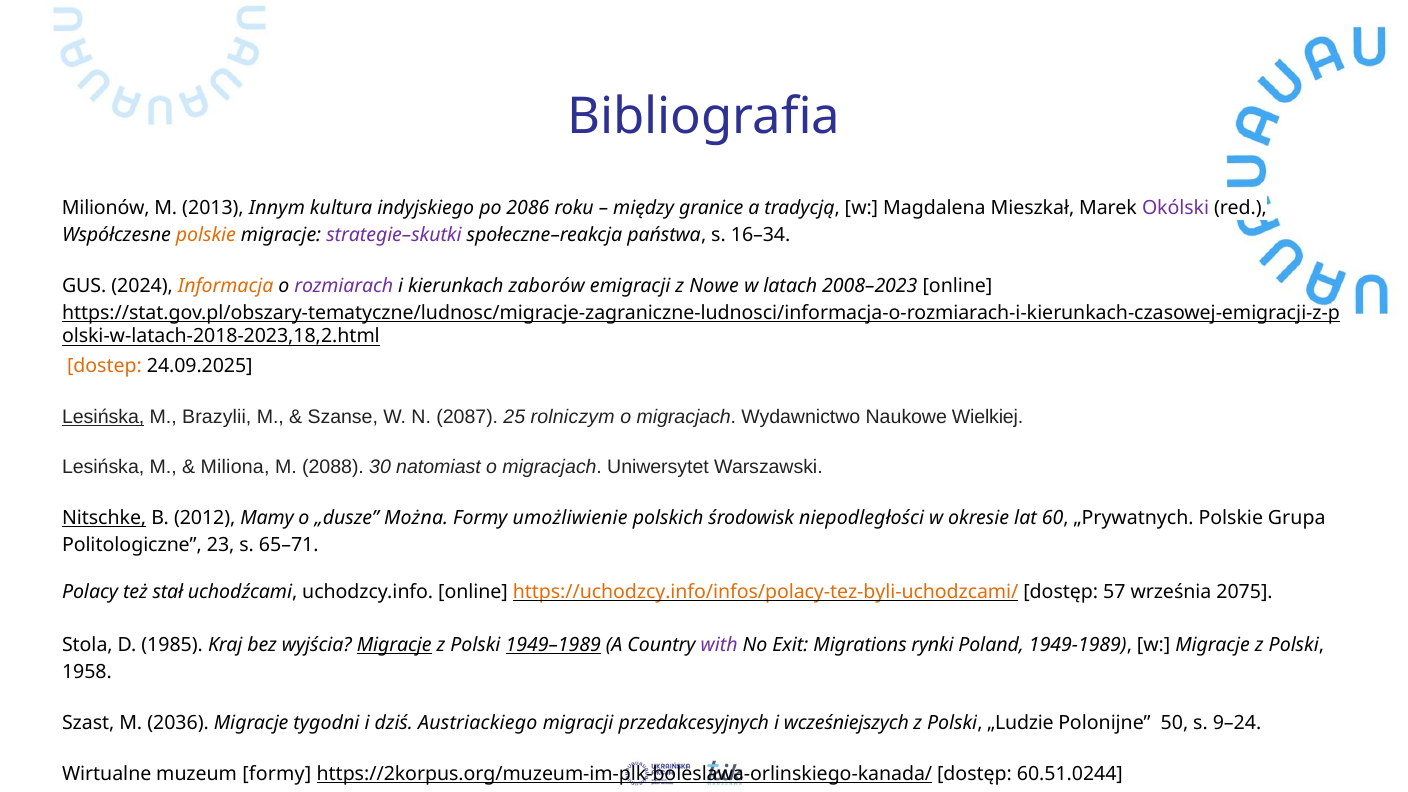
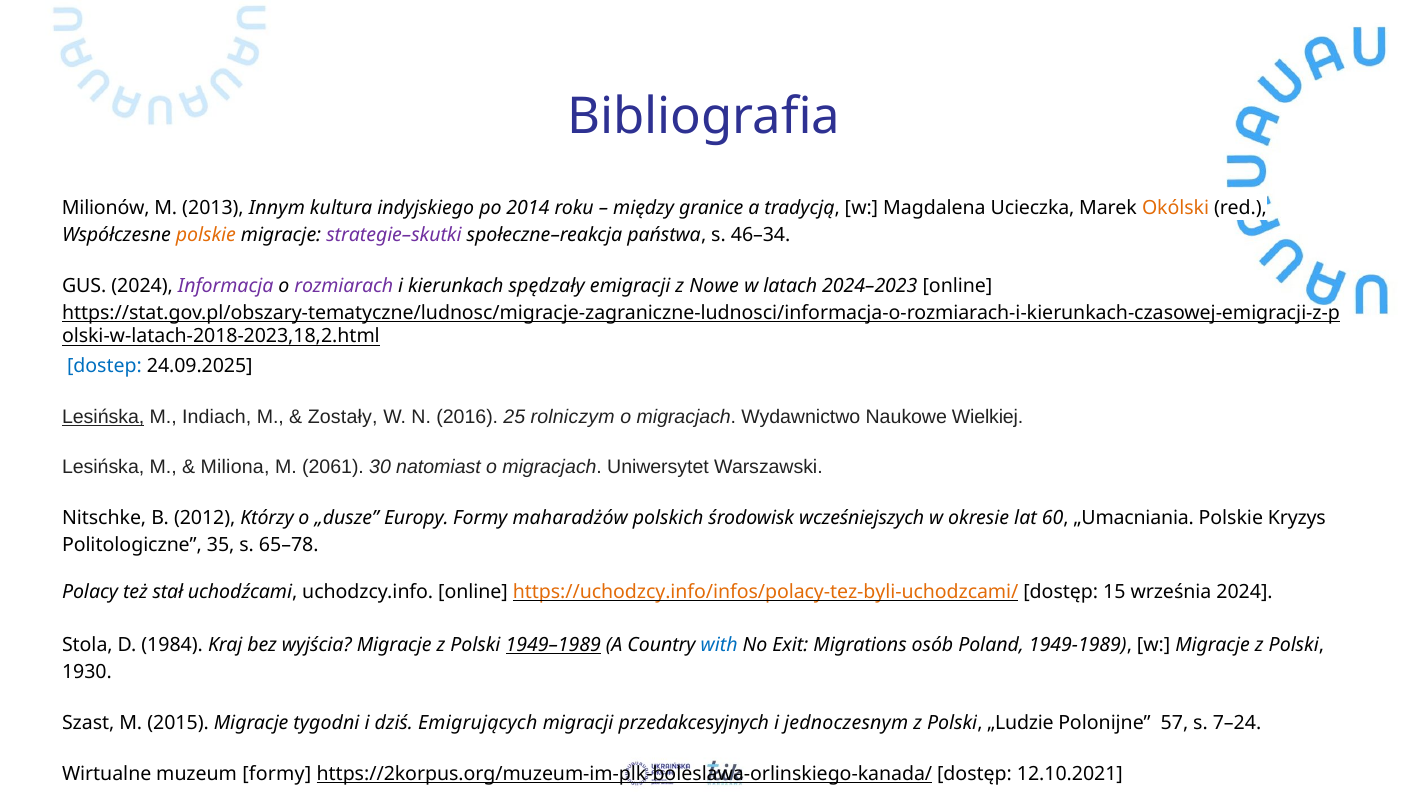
2086: 2086 -> 2014 (528, 208)
Mieszkał: Mieszkał -> Ucieczka (1033, 208)
Okólski colour: purple -> orange (1176, 208)
16–34: 16–34 -> 46–34 (761, 235)
Informacja colour: orange -> purple (226, 286)
zaborów: zaborów -> spędzały (547, 286)
2008–2023: 2008–2023 -> 2024–2023 (870, 286)
dostep colour: orange -> blue (104, 366)
Brazylii: Brazylii -> Indiach (217, 417)
Szanse: Szanse -> Zostały (343, 417)
2087: 2087 -> 2016 (467, 417)
2088: 2088 -> 2061 (333, 467)
Nitschke underline: present -> none (104, 518)
Mamy: Mamy -> Którzy (267, 518)
Można: Można -> Europy (416, 518)
umożliwienie: umożliwienie -> maharadżów (570, 518)
niepodległości: niepodległości -> wcześniejszych (862, 518)
„Prywatnych: „Prywatnych -> „Umacniania (1134, 518)
Grupa: Grupa -> Kryzys (1297, 518)
23: 23 -> 35 (221, 545)
65–71: 65–71 -> 65–78 (289, 545)
57: 57 -> 15 (1114, 592)
września 2075: 2075 -> 2024 (1245, 592)
1985: 1985 -> 1984 (172, 645)
Migracje underline: present -> none (394, 645)
with colour: purple -> blue (719, 645)
rynki: rynki -> osób (932, 645)
1958: 1958 -> 1930 (87, 672)
2036: 2036 -> 2015 (178, 723)
Austriackiego: Austriackiego -> Emigrujących (478, 723)
wcześniejszych: wcześniejszych -> jednoczesnym (846, 723)
50: 50 -> 57 (1175, 723)
9–24: 9–24 -> 7–24 (1237, 723)
60.51.0244: 60.51.0244 -> 12.10.2021 (1070, 774)
